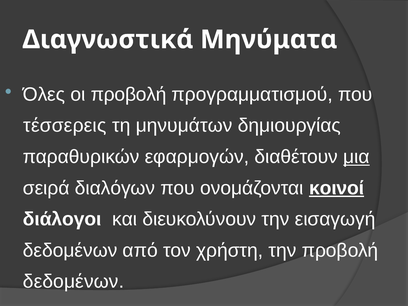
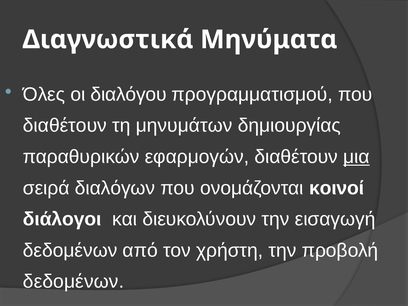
οι προβολή: προβολή -> διαλόγου (129, 94)
τέσσερεις: τέσσερεις -> διαθέτουν (65, 126)
κοινοί underline: present -> none (337, 188)
